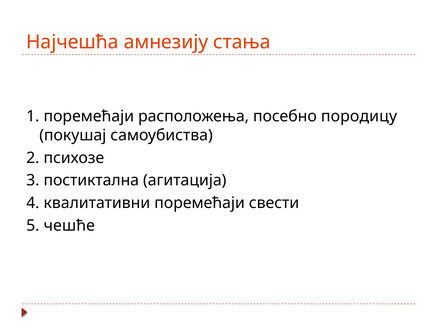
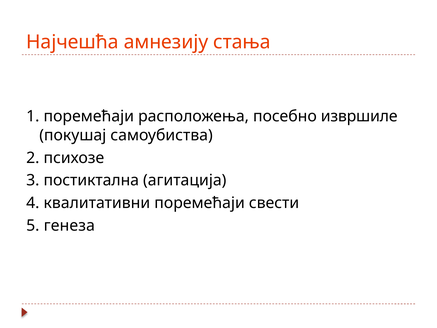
породицу: породицу -> извршиле (359, 116)
чешће: чешће -> генеза (69, 225)
